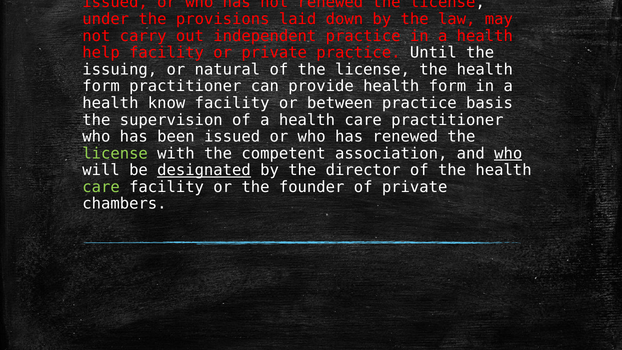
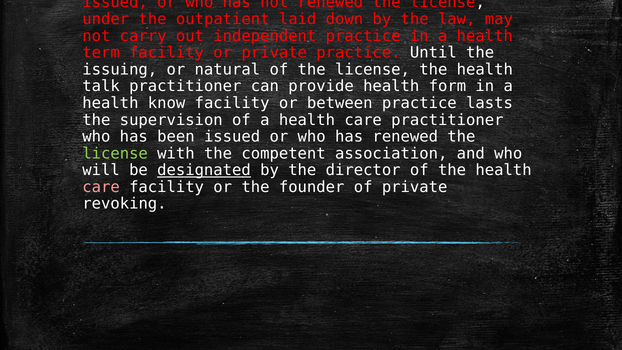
provisions: provisions -> outpatient (223, 19)
help: help -> term (101, 53)
form: form -> talk (101, 86)
basis: basis -> lasts (489, 103)
who underline: present -> none (508, 153)
care colour: light green -> pink (101, 187)
chambers: chambers -> revoking (124, 204)
